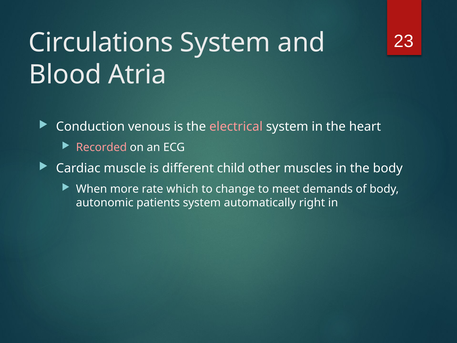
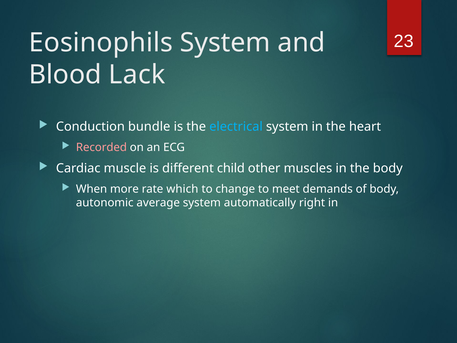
Circulations: Circulations -> Eosinophils (101, 43)
Atria: Atria -> Lack (137, 75)
venous: venous -> bundle (149, 127)
electrical colour: pink -> light blue (236, 127)
patients: patients -> average (158, 203)
